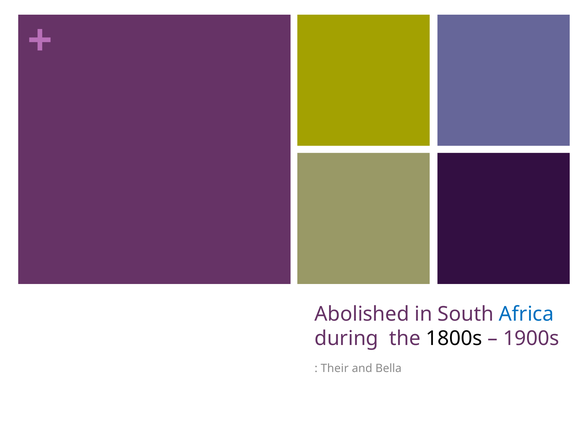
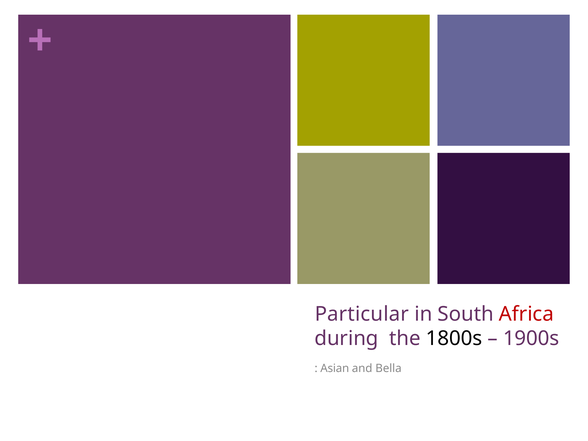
Abolished: Abolished -> Particular (362, 314)
Africa colour: blue -> red (526, 314)
Their: Their -> Asian (335, 368)
